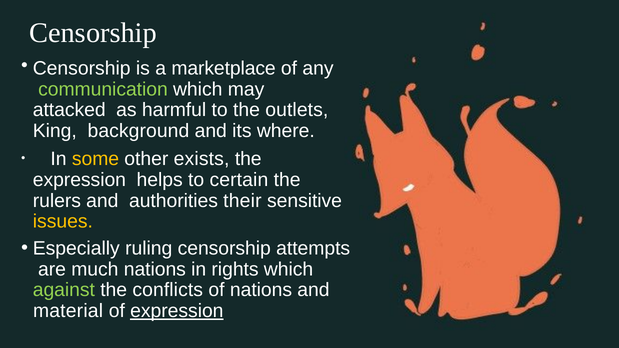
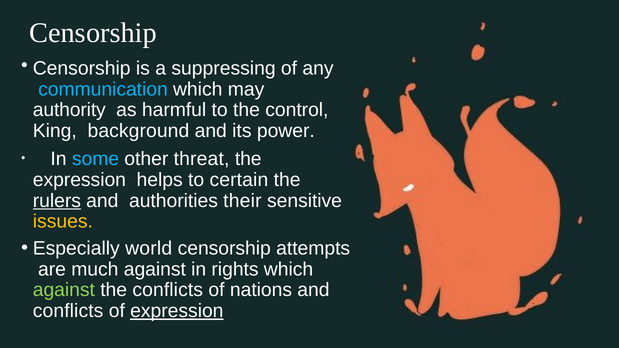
marketplace: marketplace -> suppressing (224, 68)
communication colour: light green -> light blue (103, 89)
attacked: attacked -> authority (69, 110)
outlets: outlets -> control (297, 110)
where: where -> power (286, 131)
some colour: yellow -> light blue (96, 159)
exists: exists -> threat (202, 159)
rulers underline: none -> present (57, 201)
ruling: ruling -> world (149, 248)
much nations: nations -> against (155, 269)
material: material -> conflicts (68, 311)
